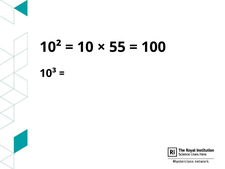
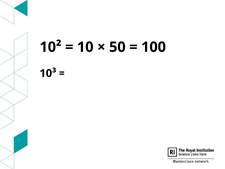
55: 55 -> 50 (117, 47)
